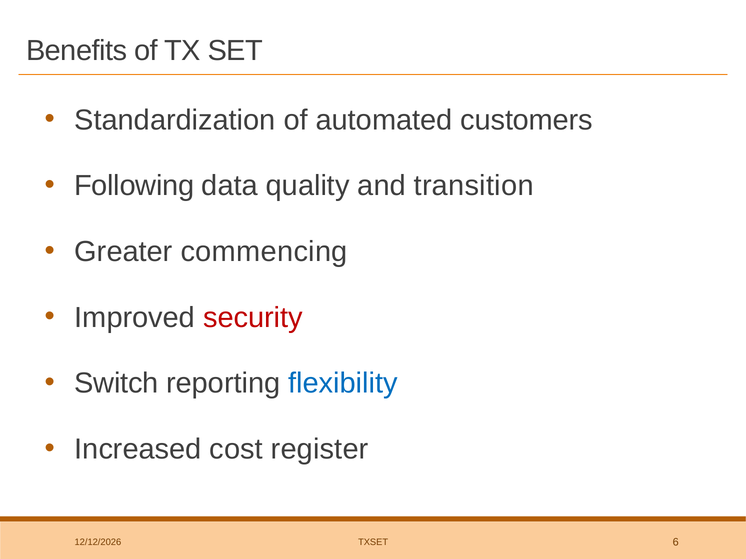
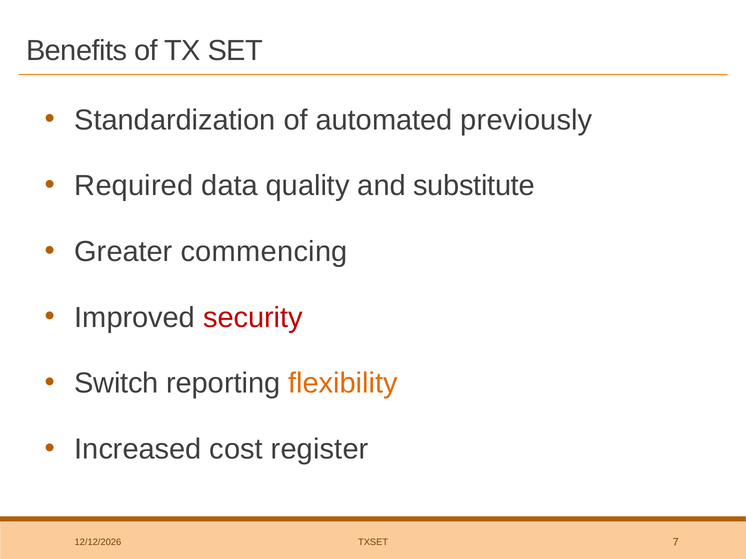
customers: customers -> previously (526, 120)
Following: Following -> Required (134, 186)
transition: transition -> substitute (474, 186)
flexibility colour: blue -> orange (343, 384)
6: 6 -> 7 (676, 543)
